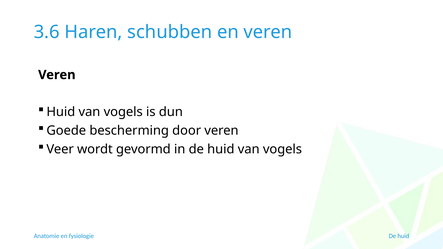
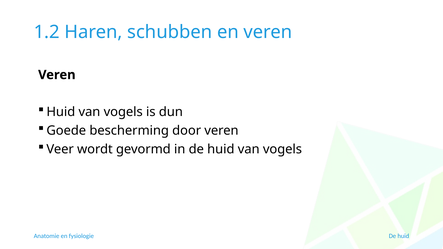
3.6: 3.6 -> 1.2 (47, 32)
